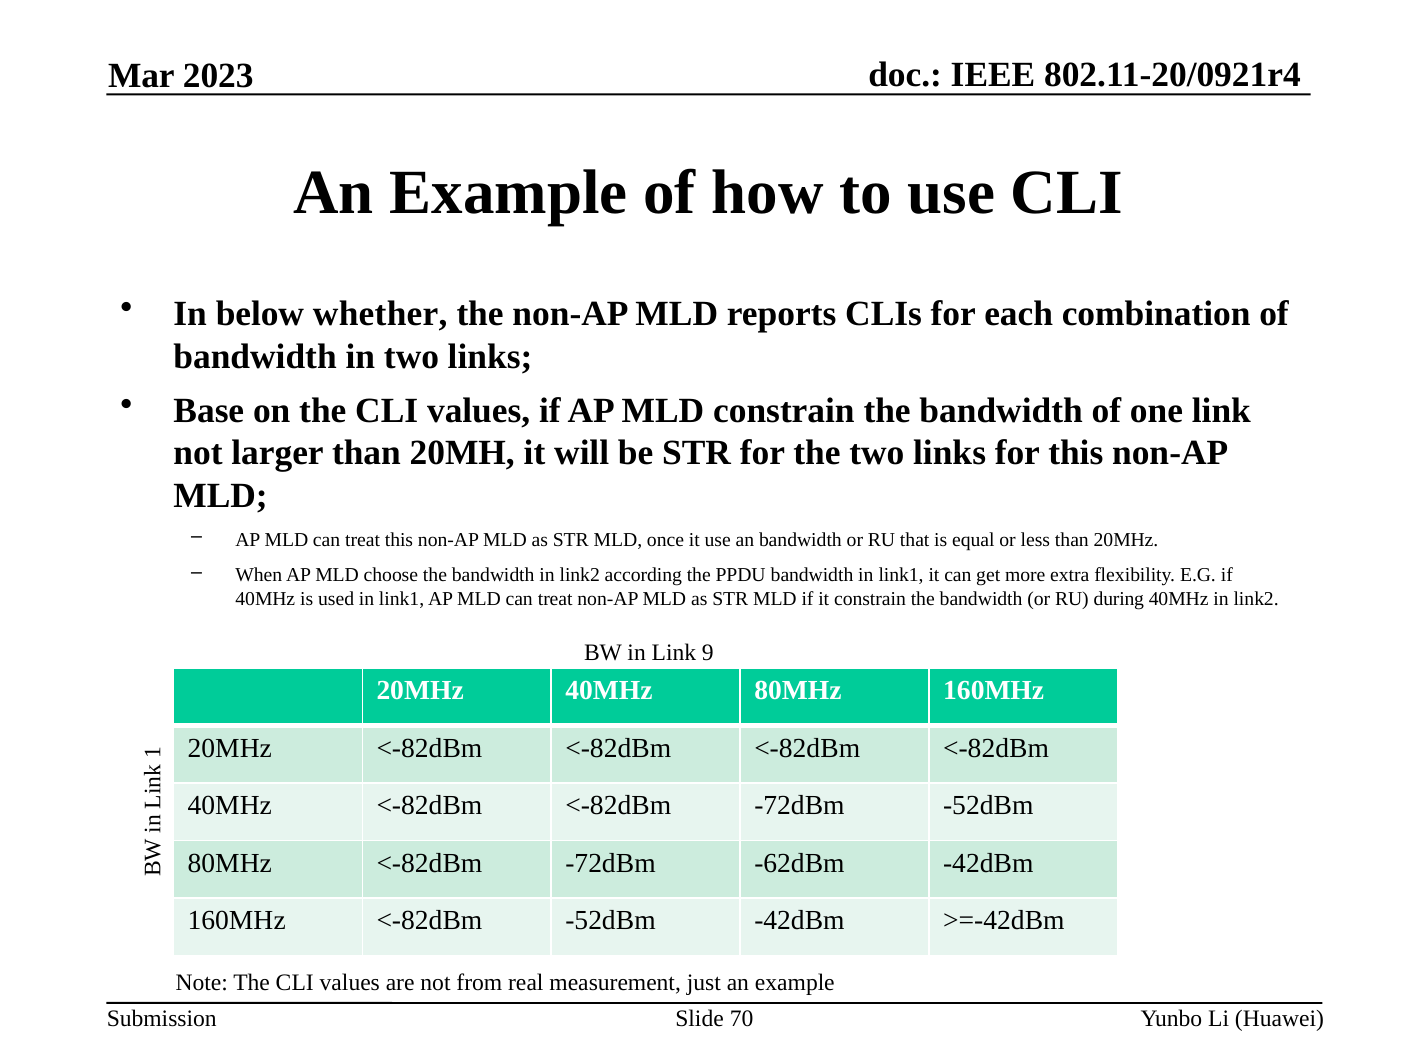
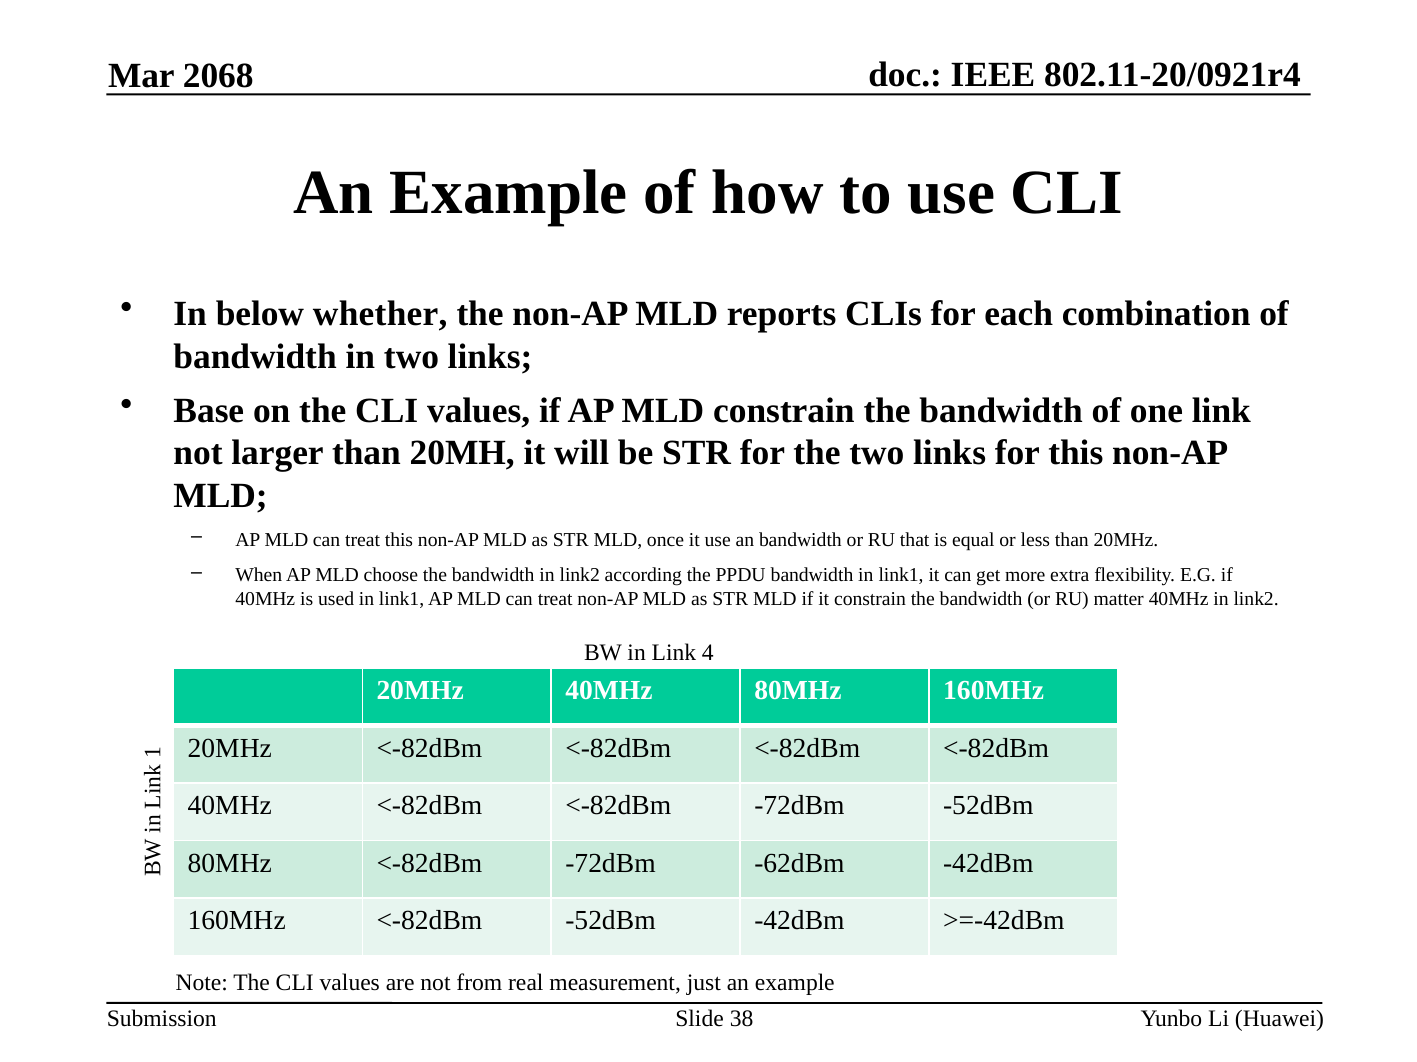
2023: 2023 -> 2068 (218, 76)
during: during -> matter (1119, 599)
9: 9 -> 4 (708, 654)
70: 70 -> 38 (742, 1019)
